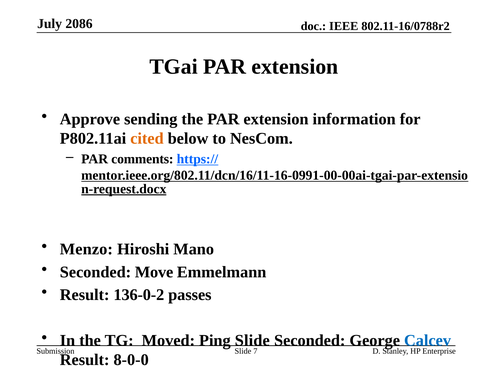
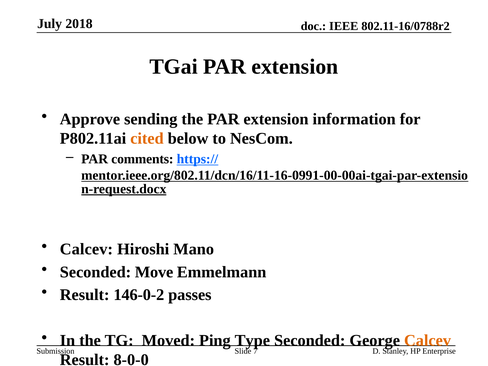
2086: 2086 -> 2018 (79, 24)
Menzo: Menzo -> Calcev (86, 249)
136-0-2: 136-0-2 -> 146-0-2 (139, 295)
Ping Slide: Slide -> Type (252, 340)
Calcev colour: blue -> orange (428, 340)
